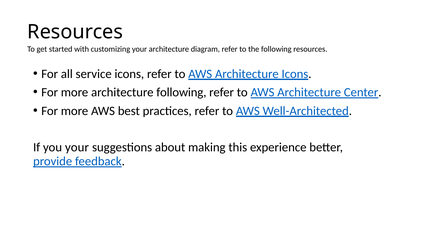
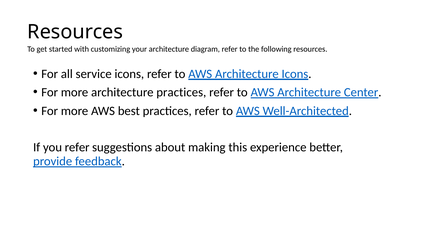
architecture following: following -> practices (181, 92)
you your: your -> refer (77, 147)
